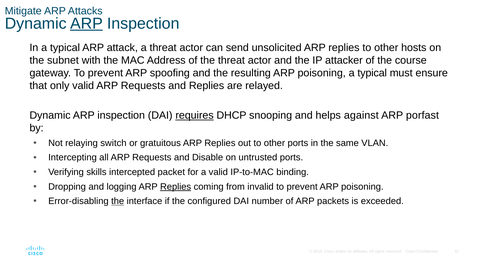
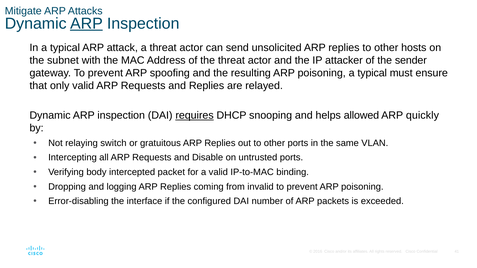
course: course -> sender (411, 60)
against: against -> allowed (361, 115)
porfast: porfast -> quickly (422, 115)
skills: skills -> body (96, 172)
Replies underline: present -> none (176, 187)
the underline: present -> none (118, 201)
